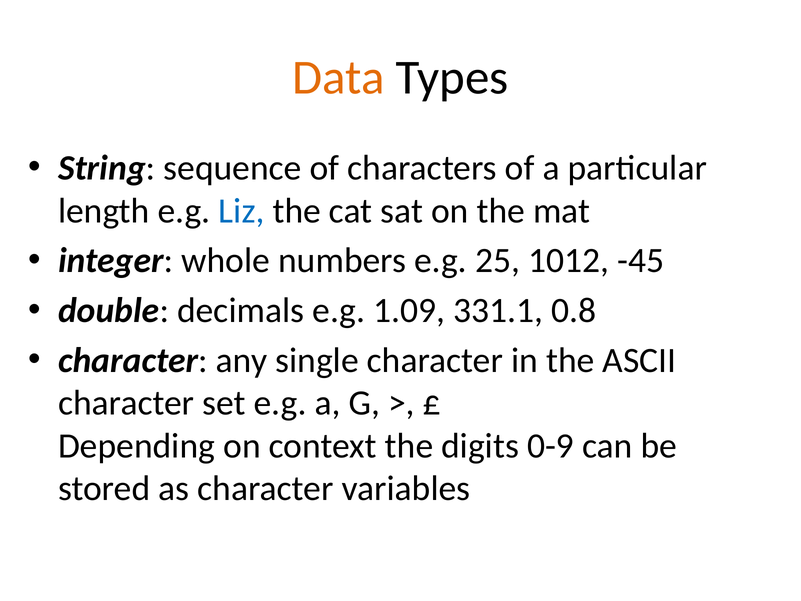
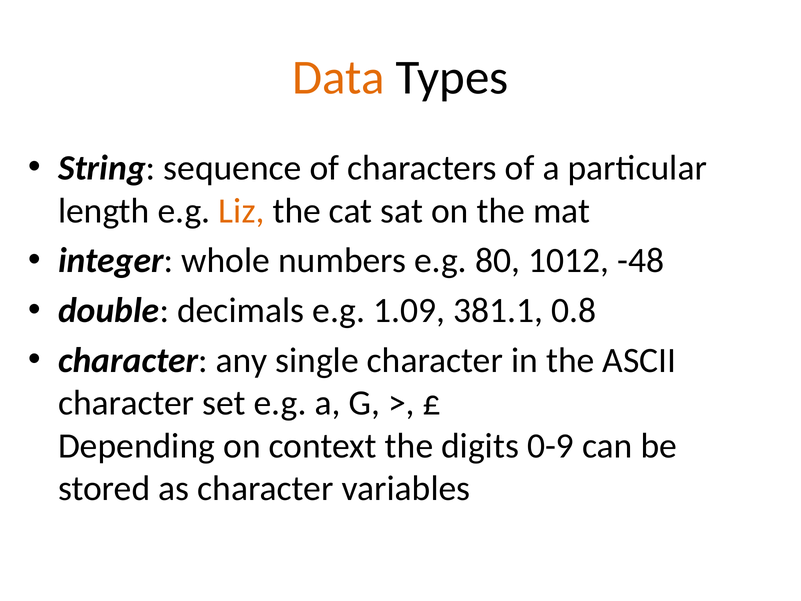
Liz colour: blue -> orange (241, 211)
25: 25 -> 80 (498, 261)
-45: -45 -> -48 (641, 261)
331.1: 331.1 -> 381.1 (498, 310)
